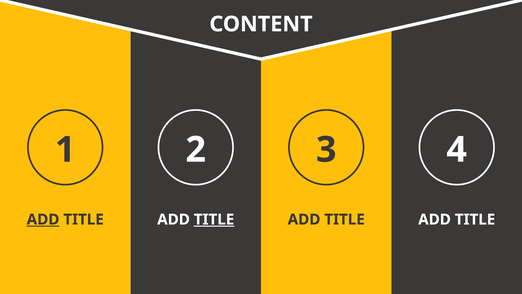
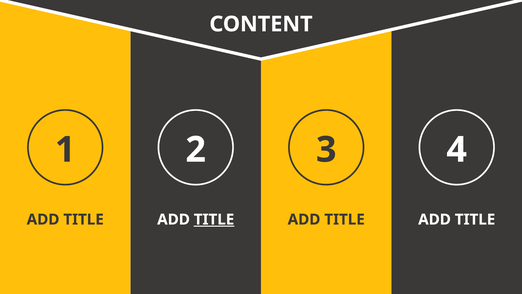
ADD underline: present -> none (43, 219)
